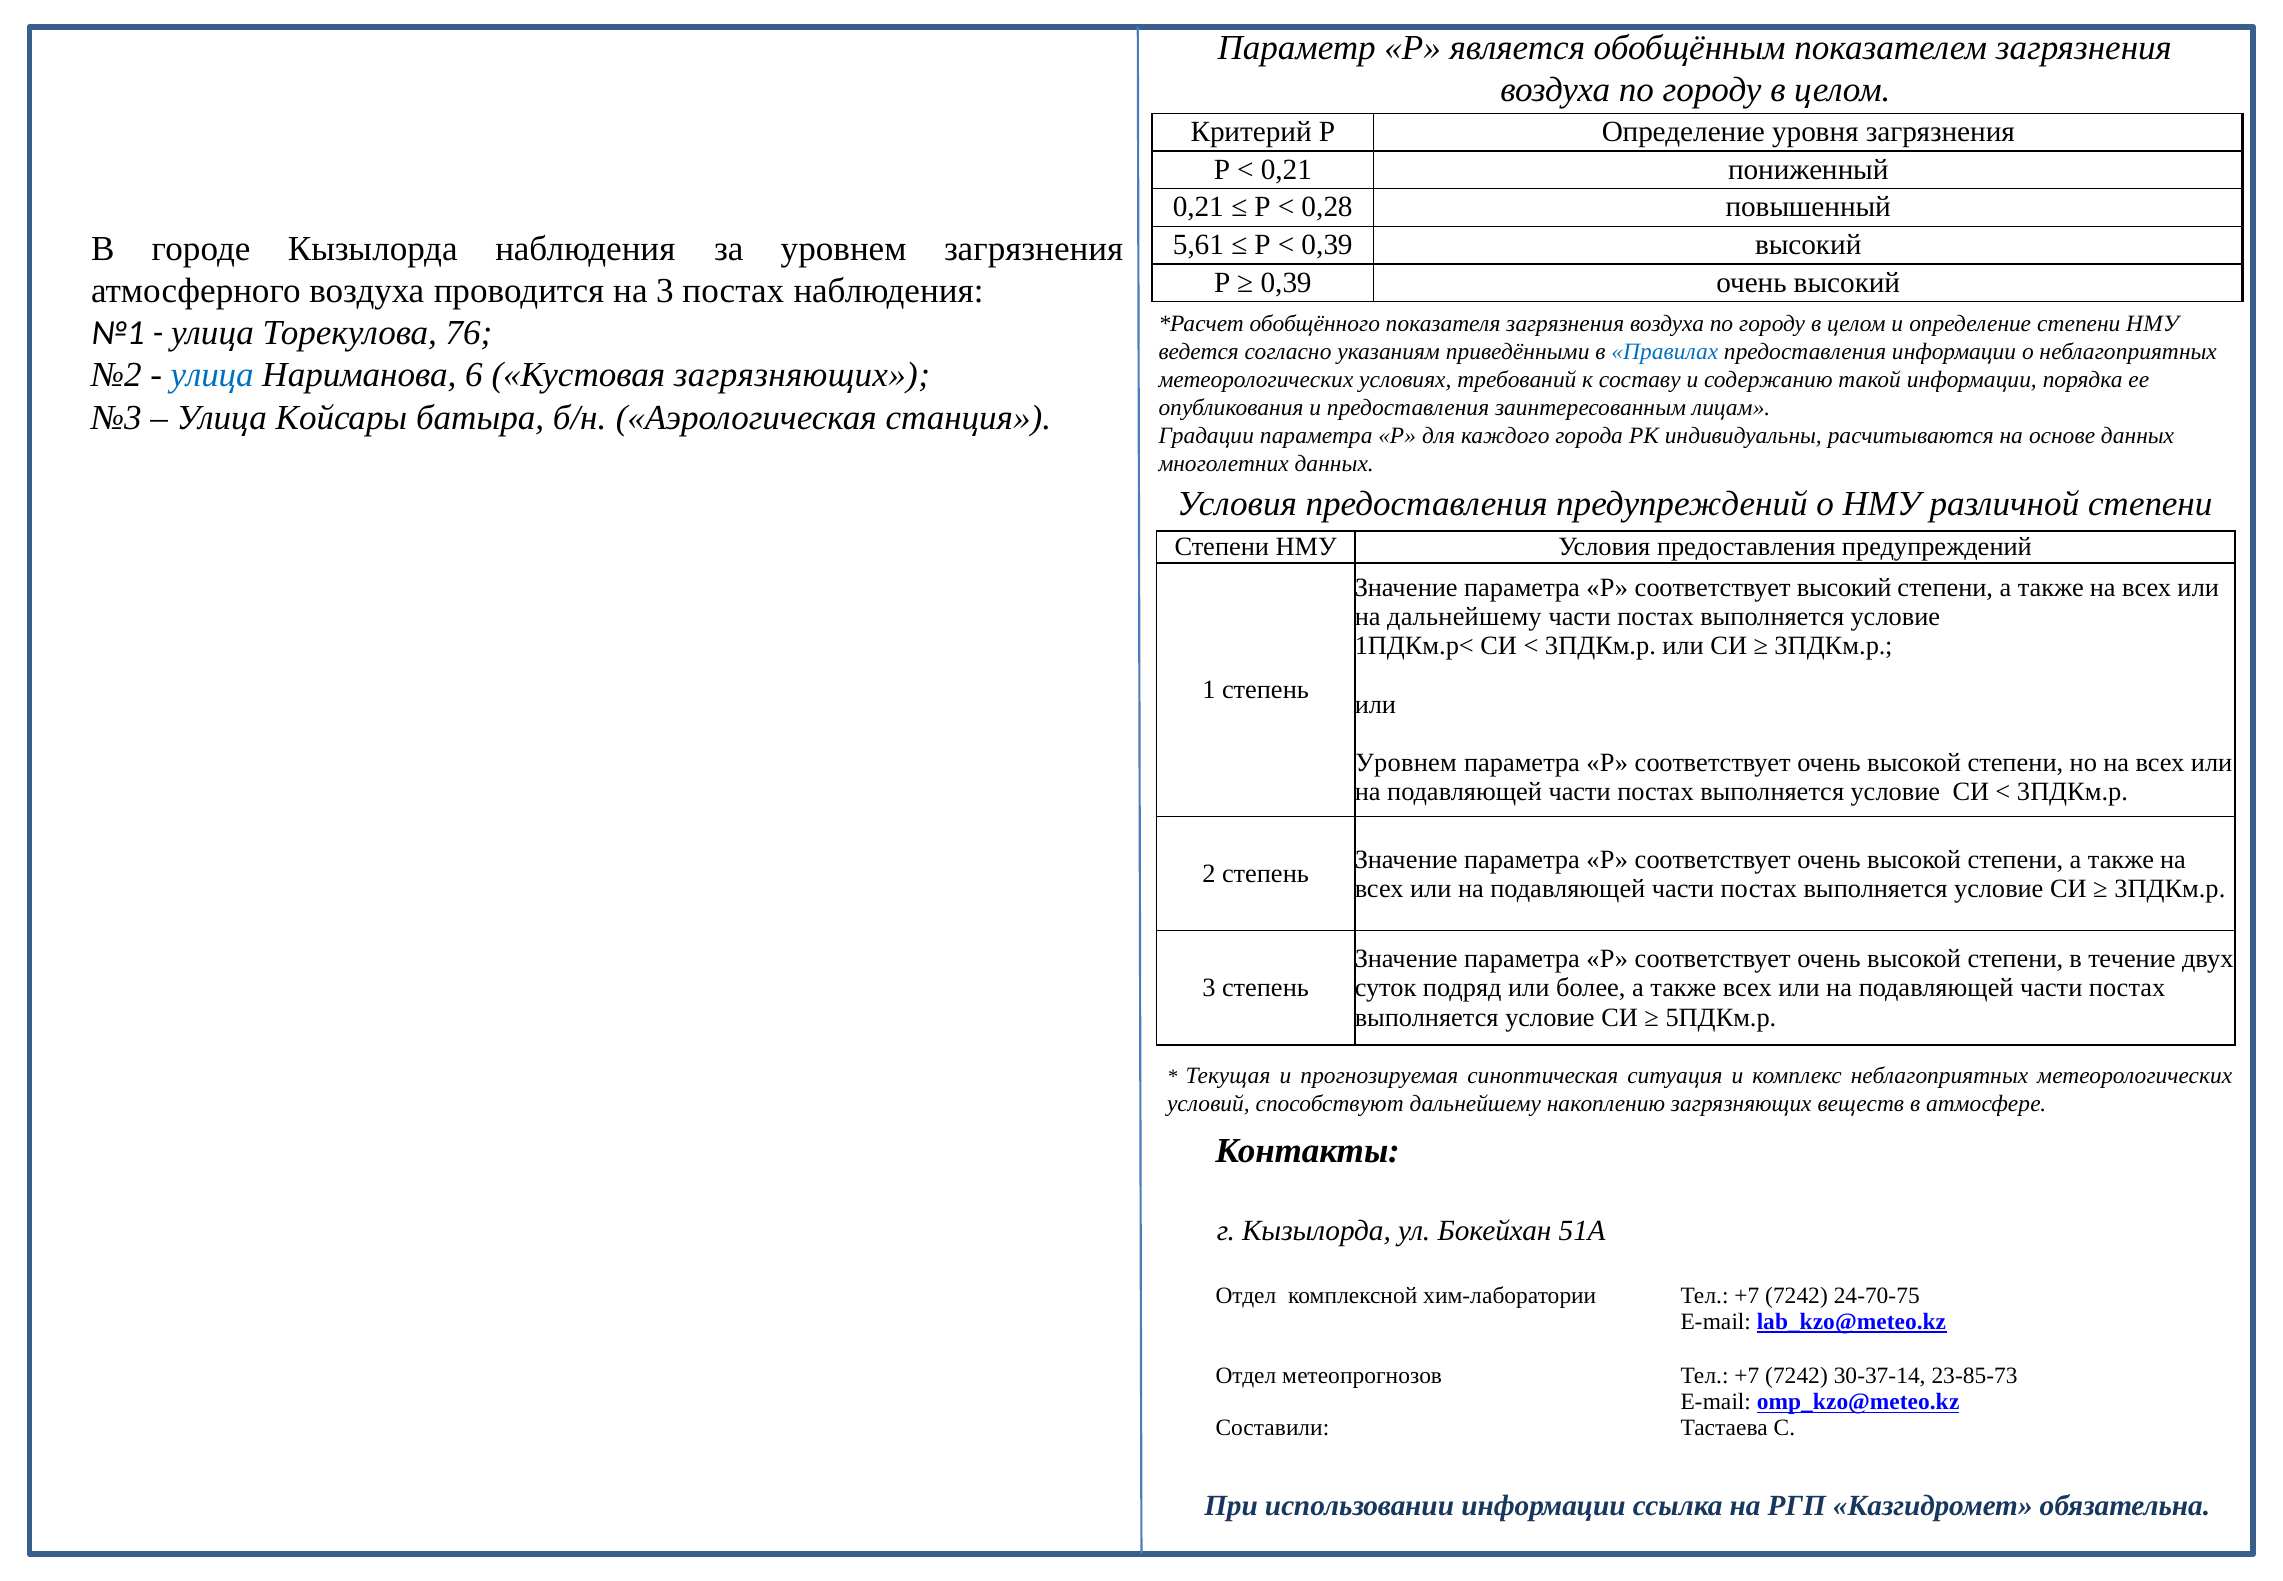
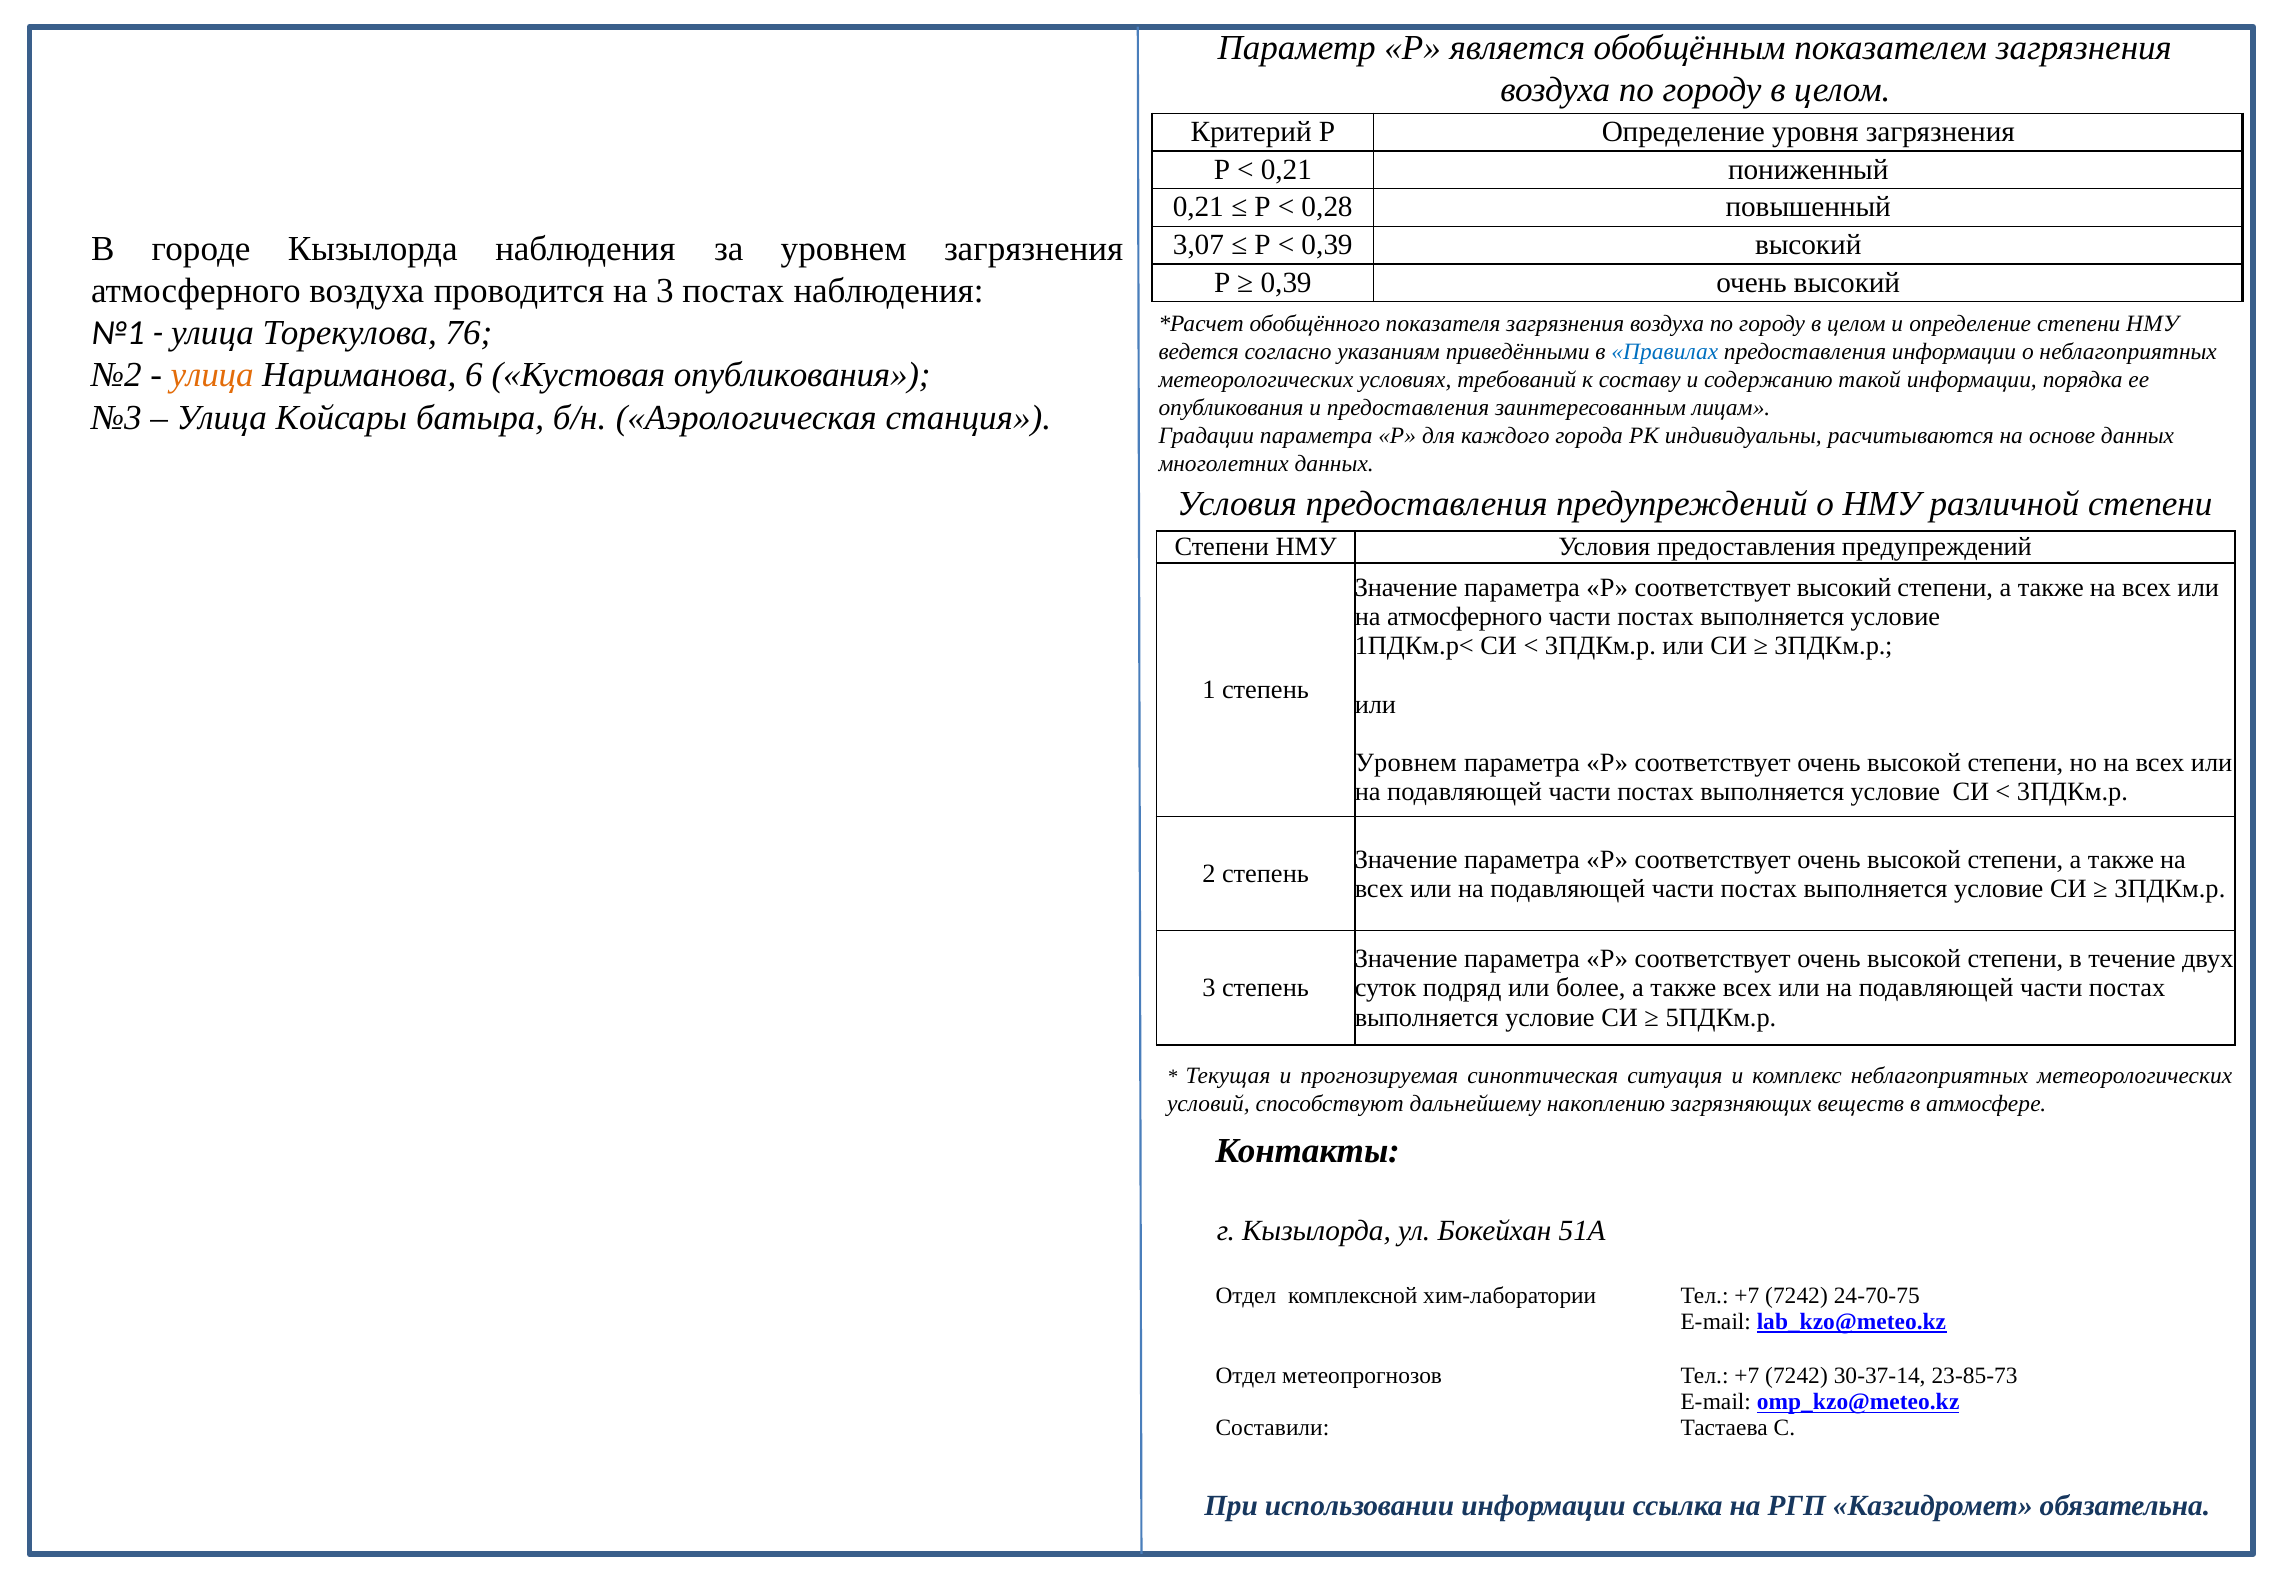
5,61: 5,61 -> 3,07 (1198, 245)
улица colour: blue -> orange (212, 375)
Кустовая загрязняющих: загрязняющих -> опубликования (802, 375)
на дальнейшему: дальнейшему -> атмосферного (1465, 617)
